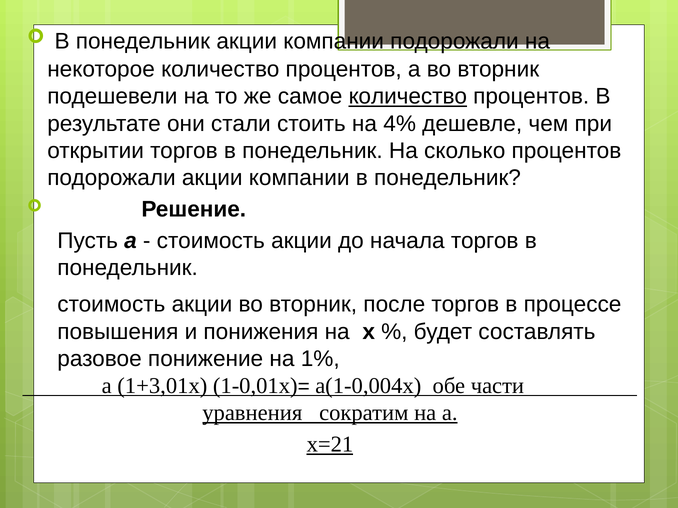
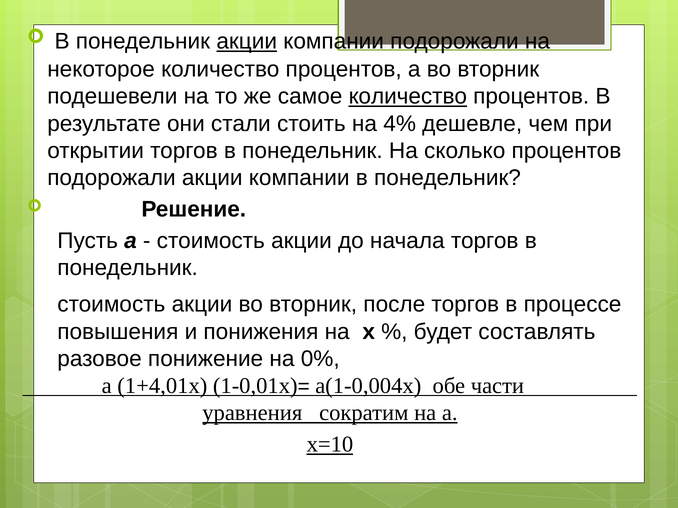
акции underline: none -> present (247, 42)
1%: 1% -> 0% (320, 359)
1+3,01х: 1+3,01х -> 1+4,01х (162, 386)
х=21: х=21 -> х=10 (330, 445)
